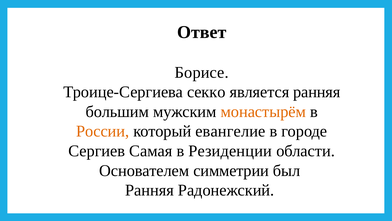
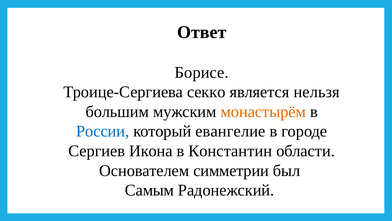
является ранняя: ранняя -> нельзя (317, 92)
России colour: orange -> blue (103, 131)
Самая: Самая -> Икона (151, 151)
Резиденции: Резиденции -> Константин (230, 151)
Ранняя: Ранняя -> Самым (150, 190)
